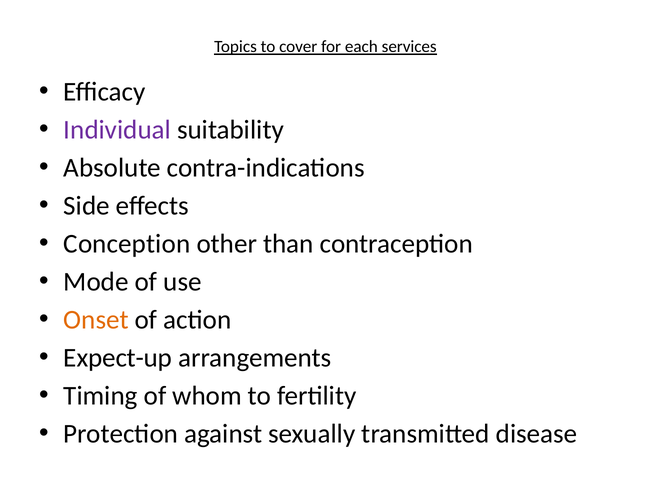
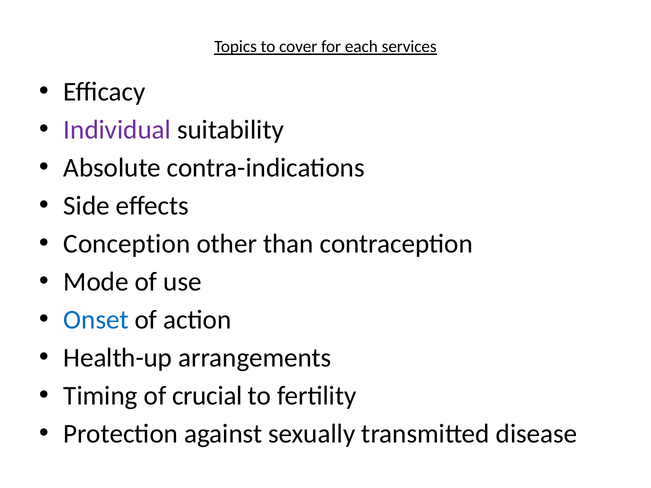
Onset colour: orange -> blue (96, 320)
Expect-up: Expect-up -> Health-up (118, 358)
whom: whom -> crucial (207, 396)
